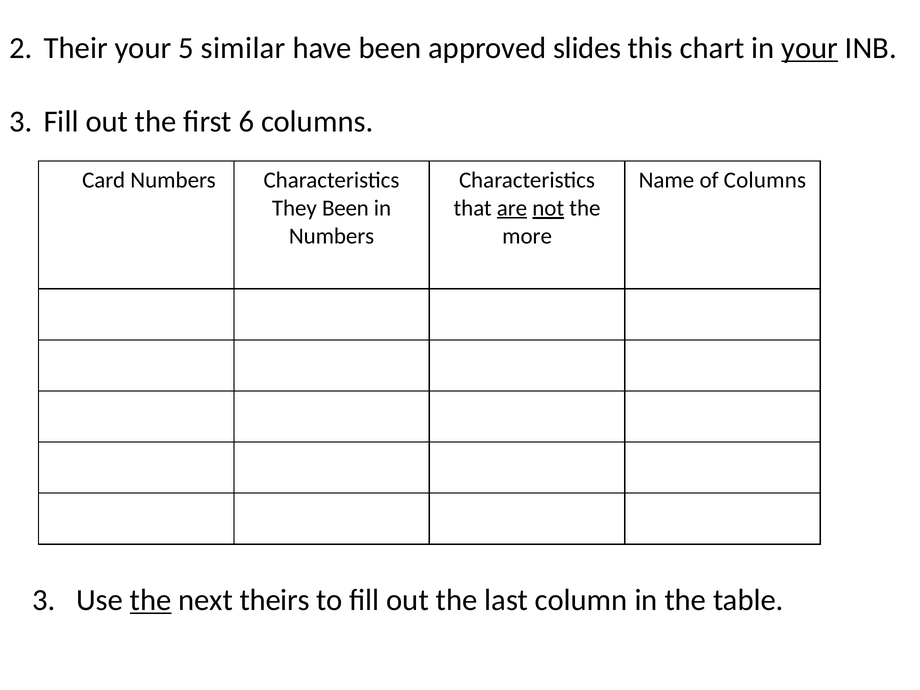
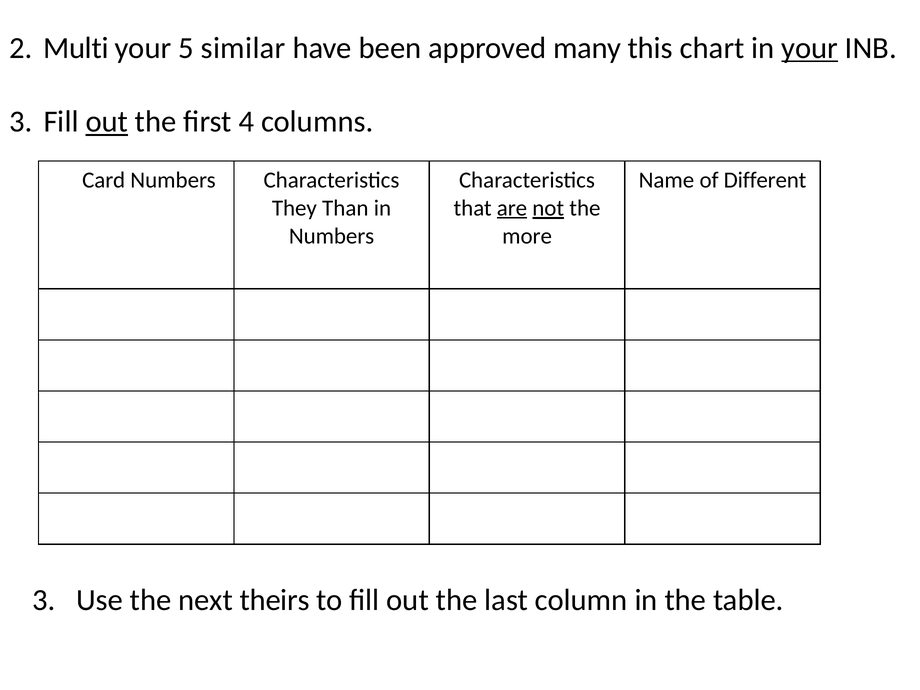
Their: Their -> Multi (76, 48)
slides: slides -> many (587, 48)
out underline: none -> present (107, 122)
6: 6 -> 4 (246, 122)
of Columns: Columns -> Different (765, 180)
They Been: Been -> Than (345, 208)
the underline: present -> none (151, 600)
